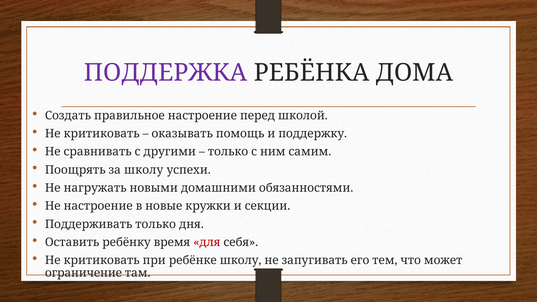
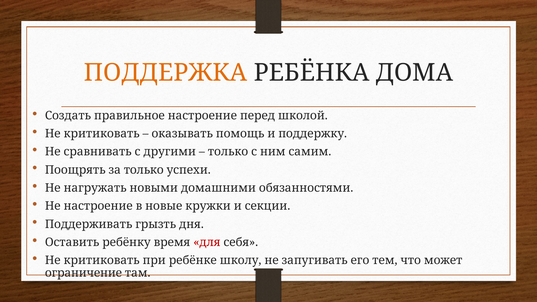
ПОДДЕРЖКА colour: purple -> orange (166, 73)
за школу: школу -> только (144, 170)
Поддерживать только: только -> грызть (156, 224)
